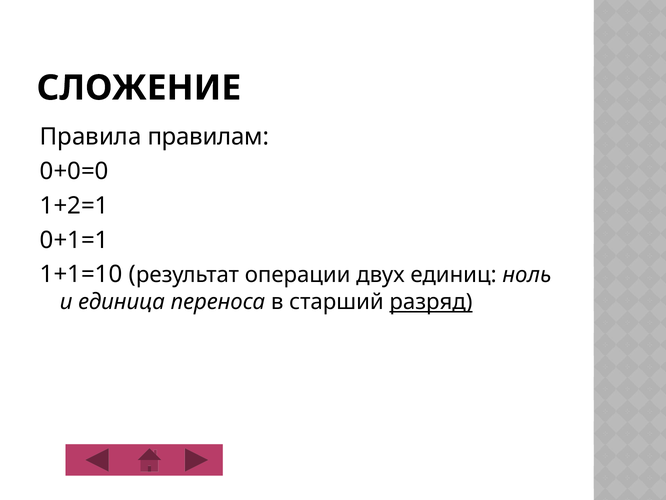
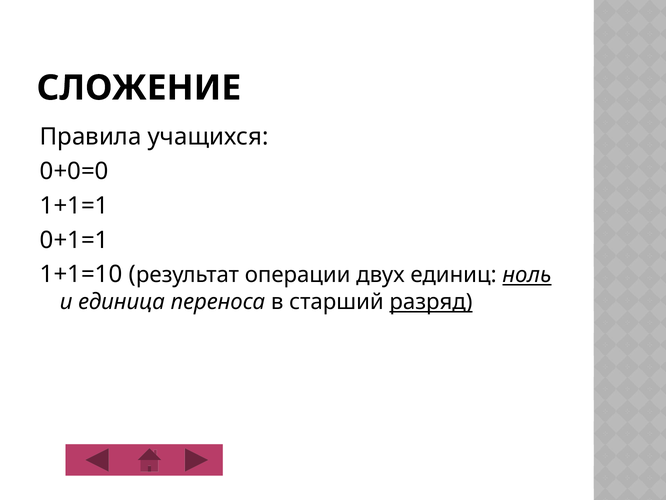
правилам: правилам -> учащихся (208, 137)
1+2=1: 1+2=1 -> 1+1=1 (74, 205)
ноль underline: none -> present (527, 275)
